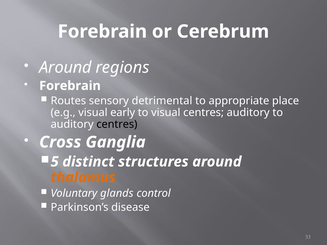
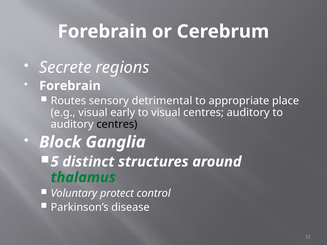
Around: Around -> Secrete (65, 68)
Cross: Cross -> Block (60, 142)
thalamus colour: orange -> green (83, 178)
glands: glands -> protect (117, 194)
